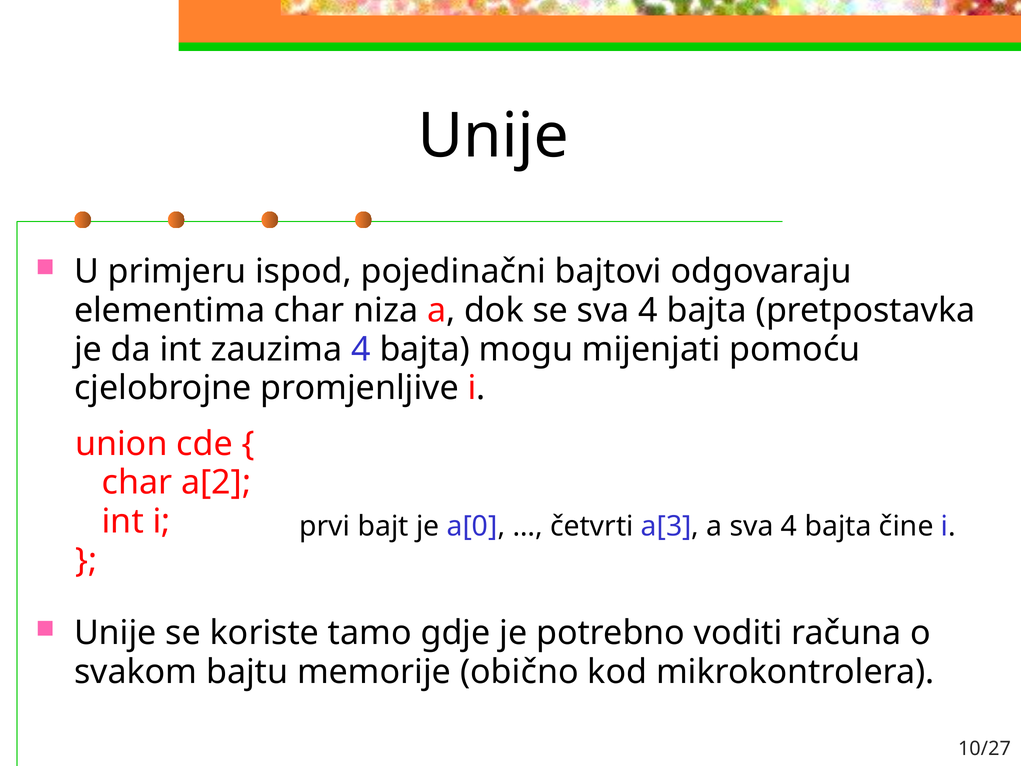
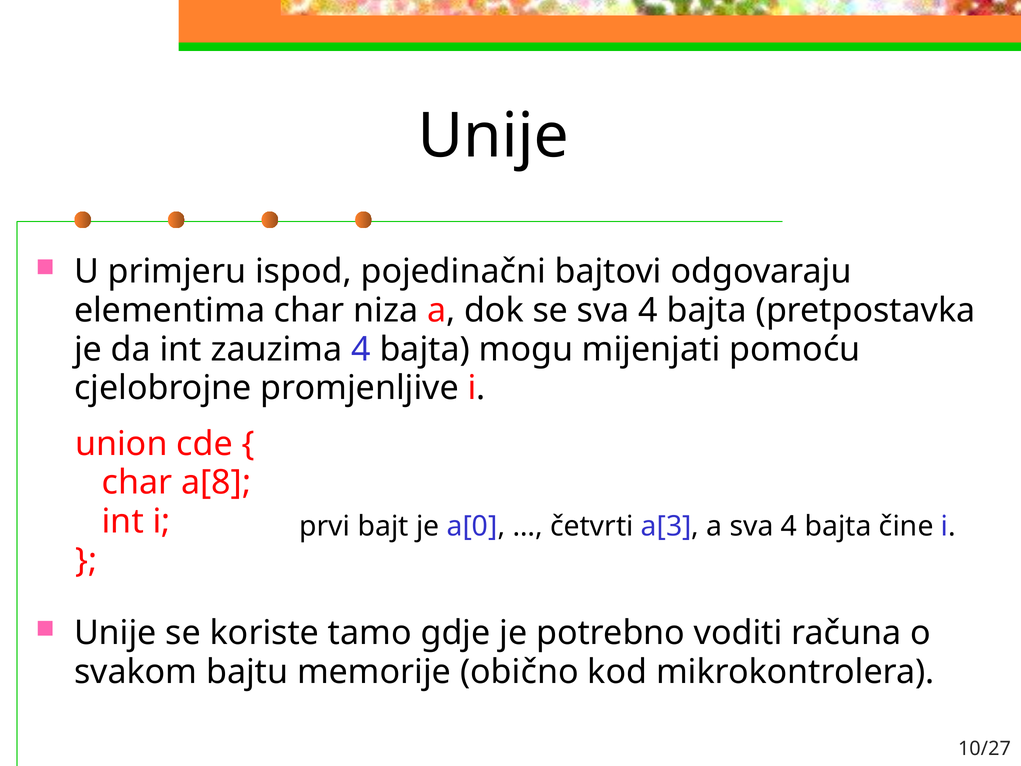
a[2: a[2 -> a[8 (216, 483)
